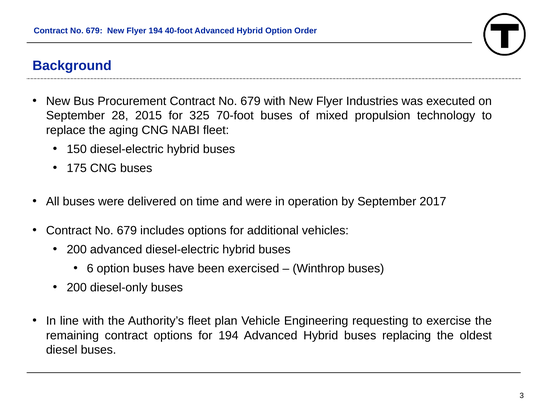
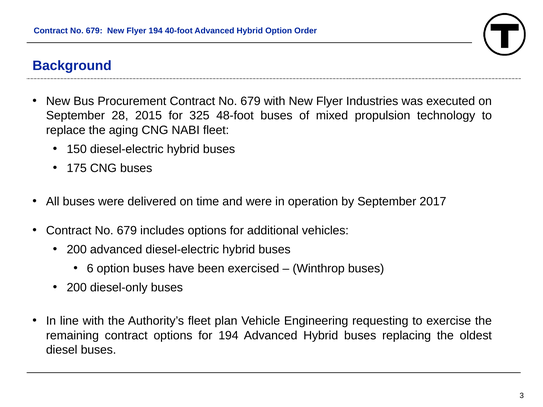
70-foot: 70-foot -> 48-foot (235, 116)
